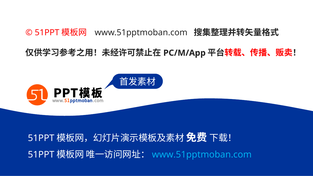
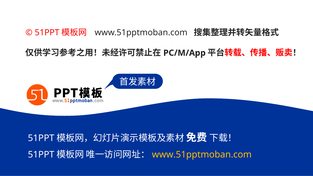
www.51pptmoban.com colour: light blue -> yellow (202, 155)
